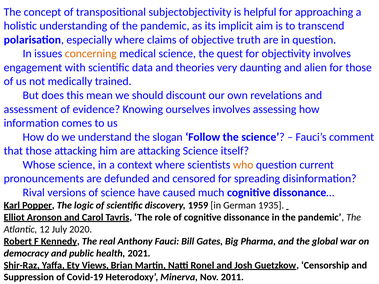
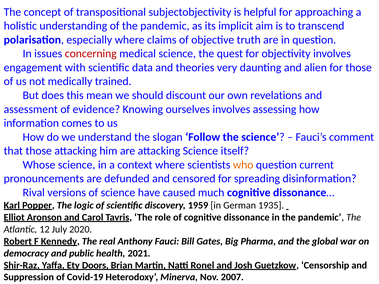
concerning colour: orange -> red (91, 54)
Views: Views -> Doors (95, 265)
2011: 2011 -> 2007 (232, 277)
